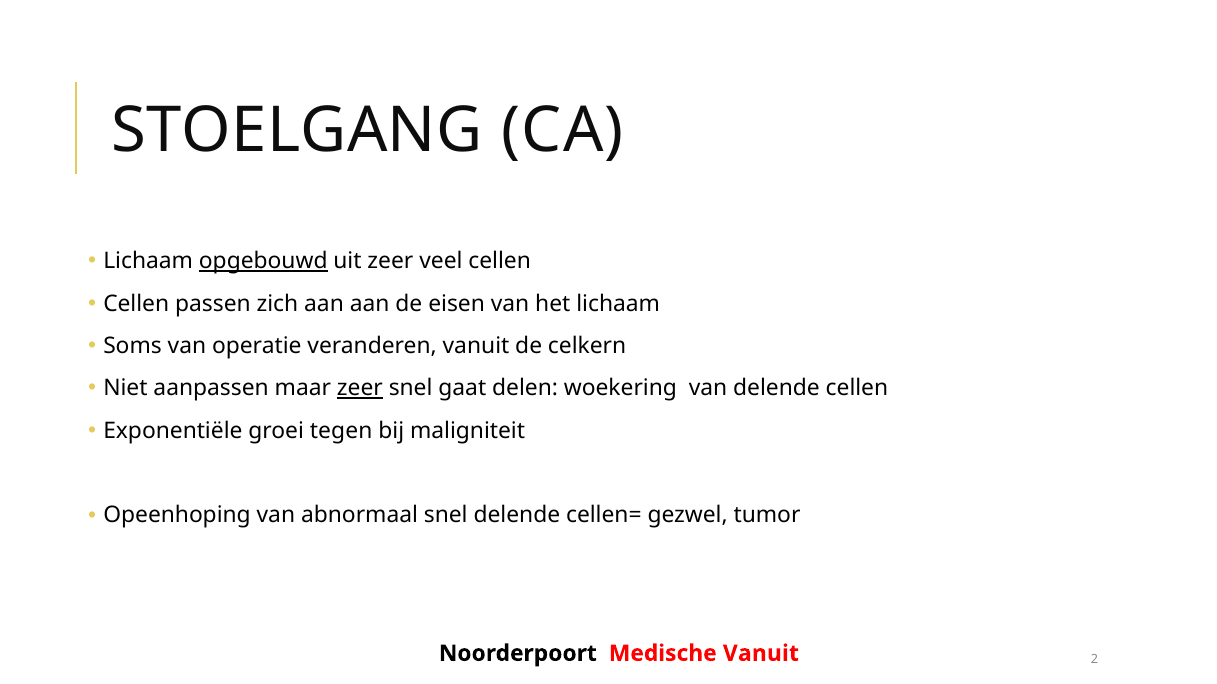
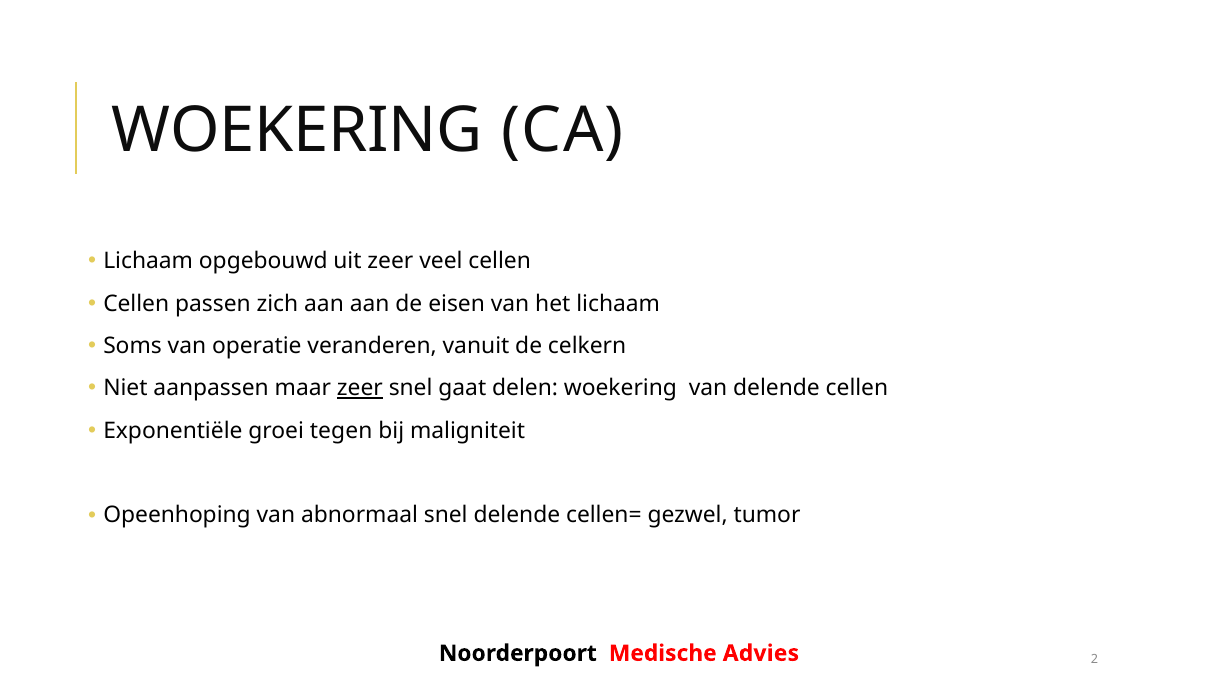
STOELGANG: STOELGANG -> WOEKERING (297, 131)
opgebouwd underline: present -> none (263, 261)
Medische Vanuit: Vanuit -> Advies (761, 654)
